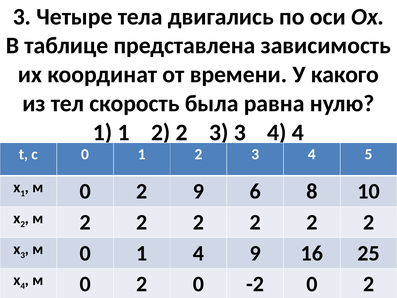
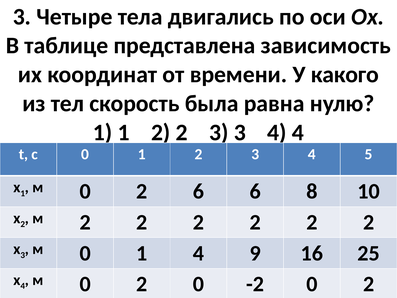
2 9: 9 -> 6 (198, 191)
